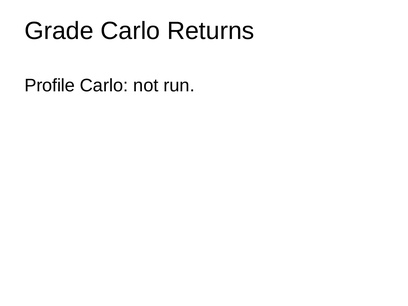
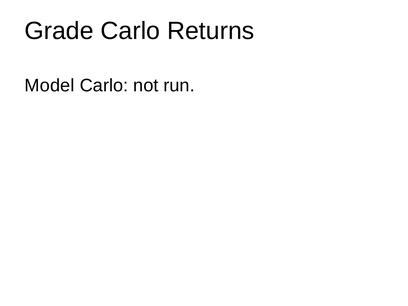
Profile: Profile -> Model (50, 86)
